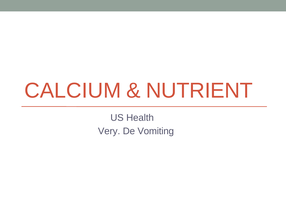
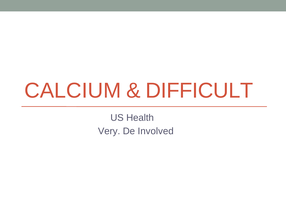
NUTRIENT: NUTRIENT -> DIFFICULT (199, 90)
Vomiting: Vomiting -> Involved (156, 131)
